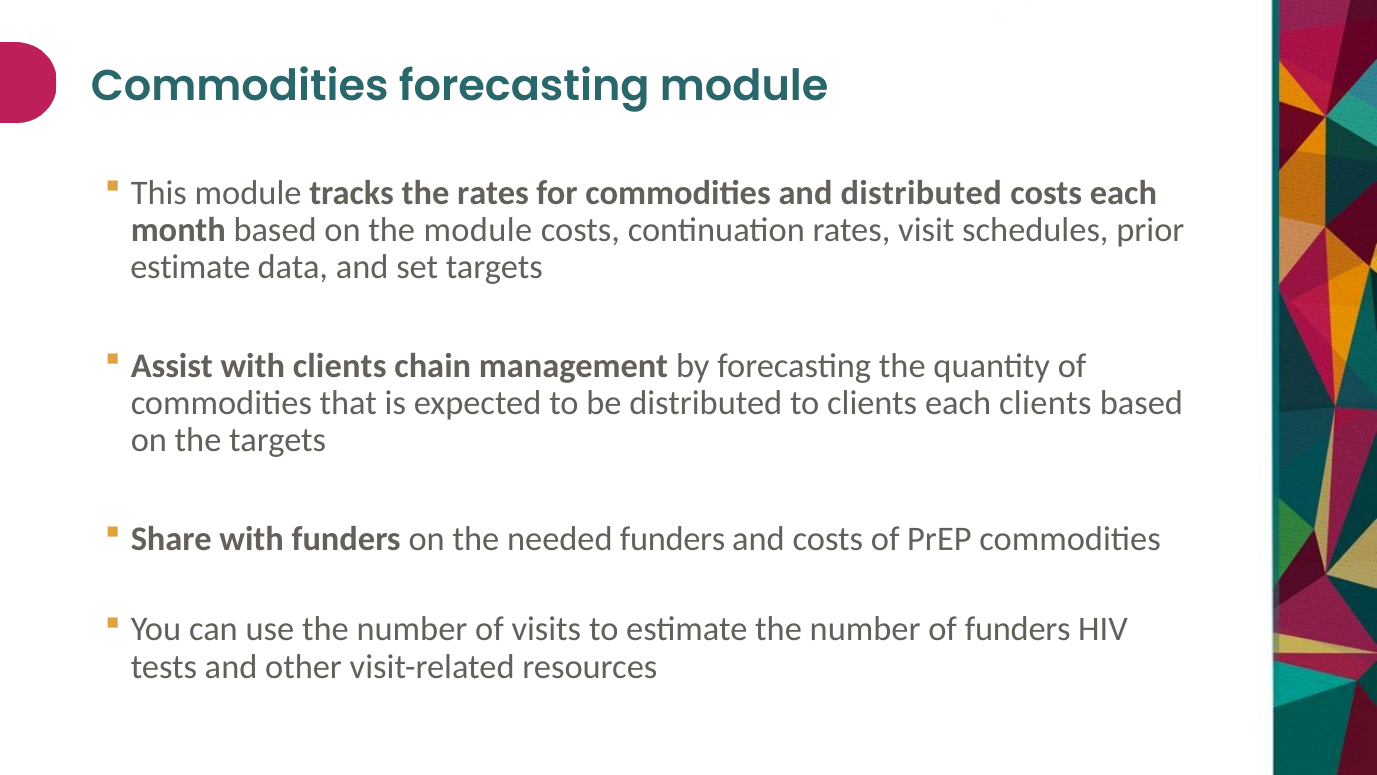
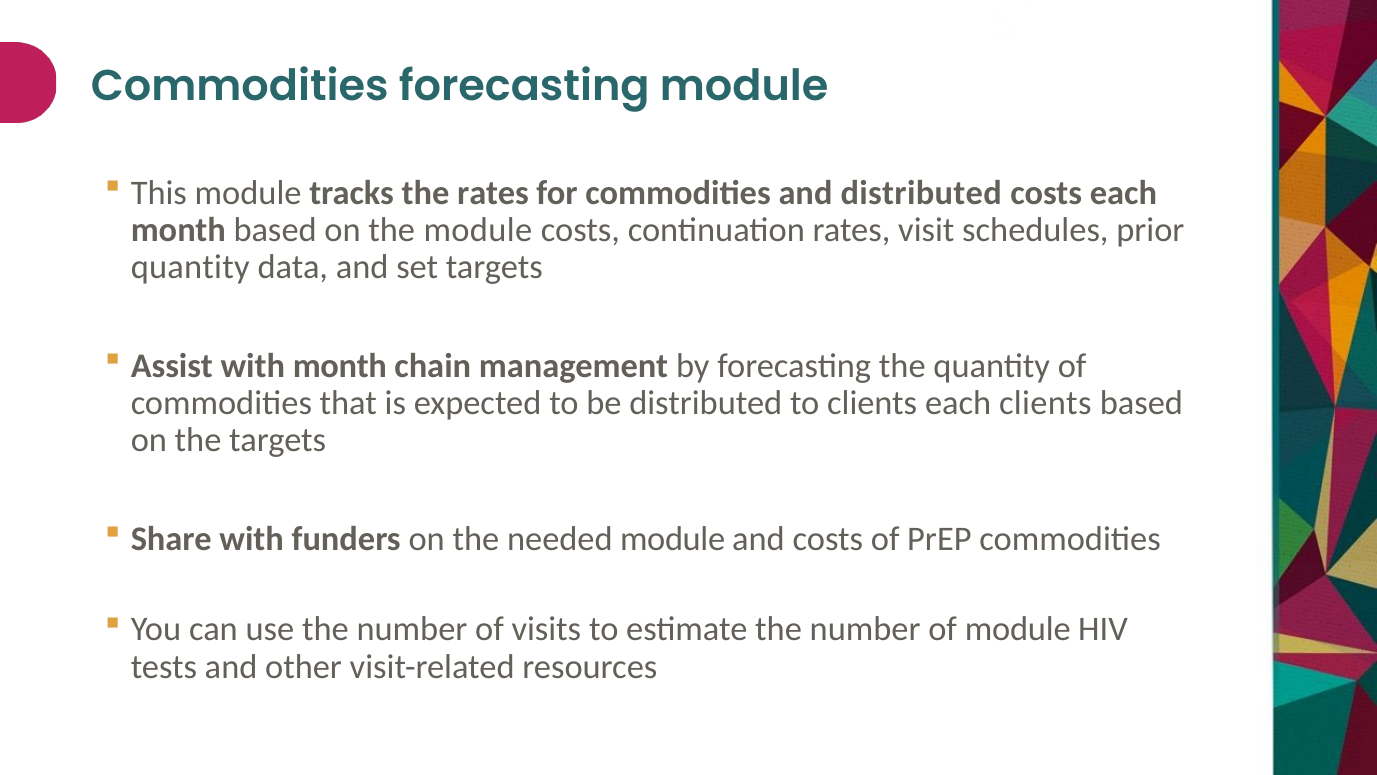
estimate: estimate -> quantity (190, 267)
with clients: clients -> month (340, 365)
needed funders: funders -> module (673, 538)
of funders: funders -> module (1018, 629)
